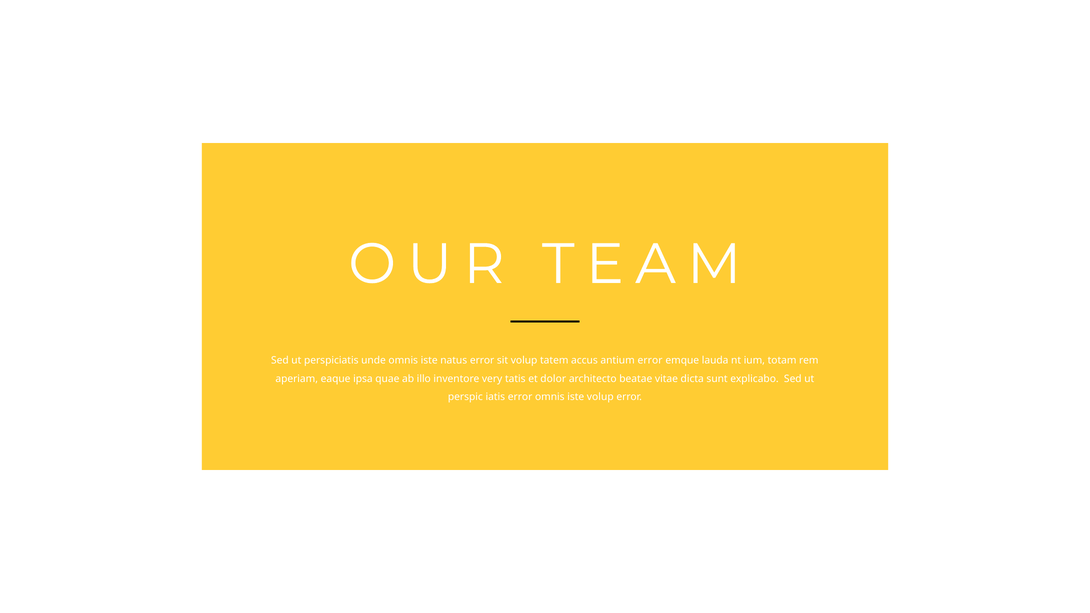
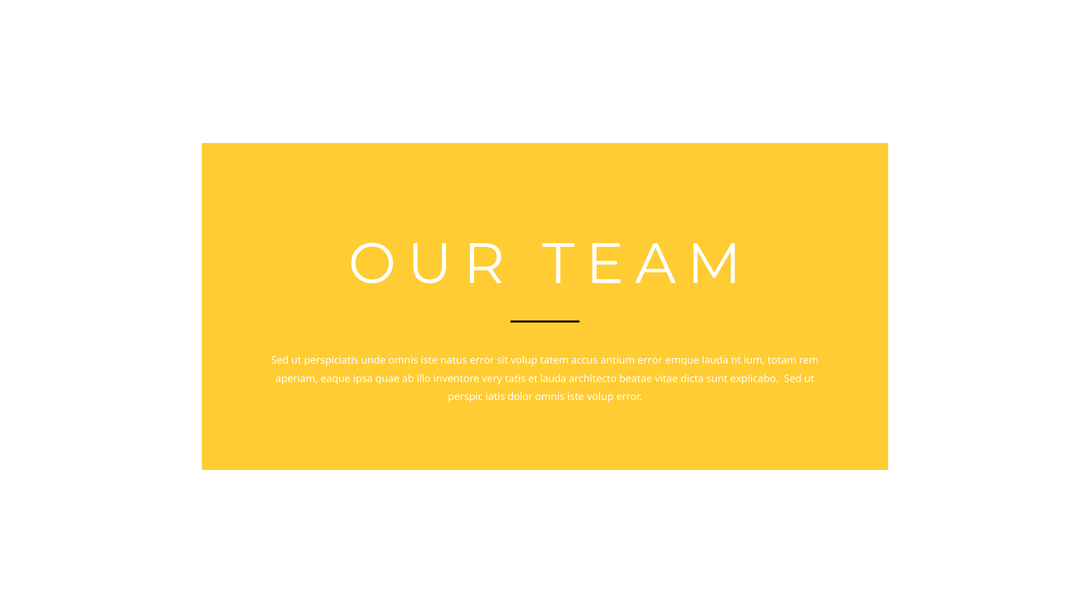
et dolor: dolor -> lauda (553, 379)
iatis error: error -> dolor (520, 397)
